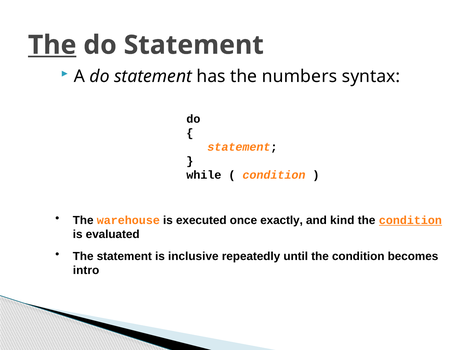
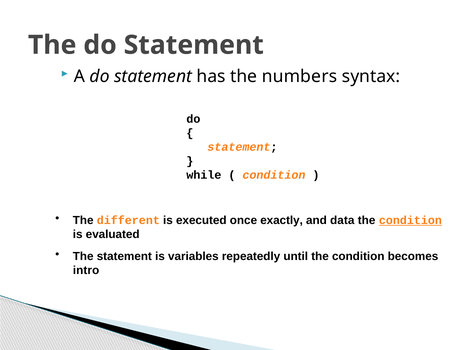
The underline: present -> none (52, 45)
warehouse: warehouse -> different (128, 220)
kind: kind -> data (342, 220)
inclusive: inclusive -> variables (193, 257)
